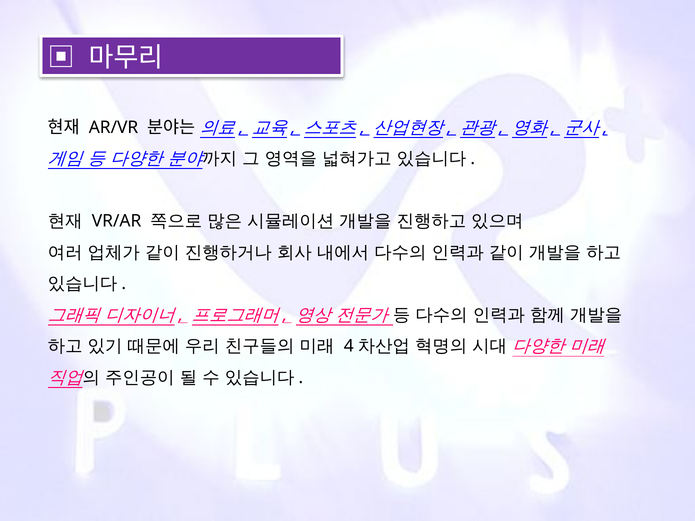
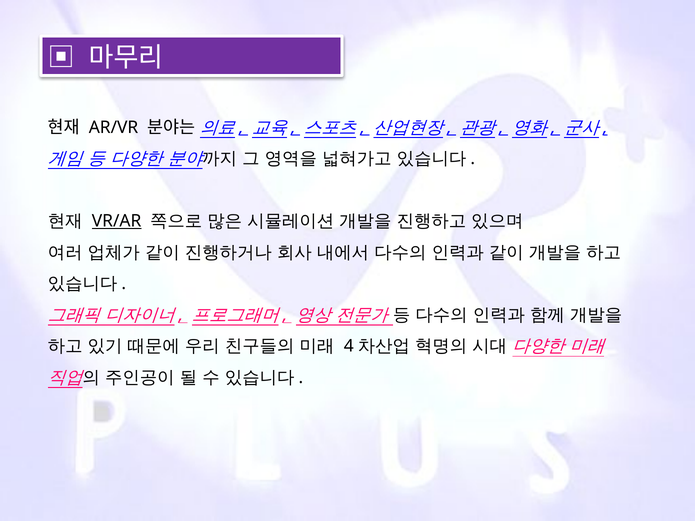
VR/AR underline: none -> present (117, 221)
